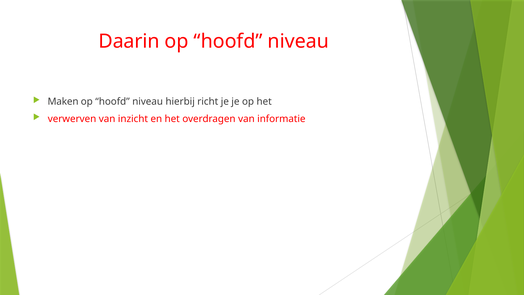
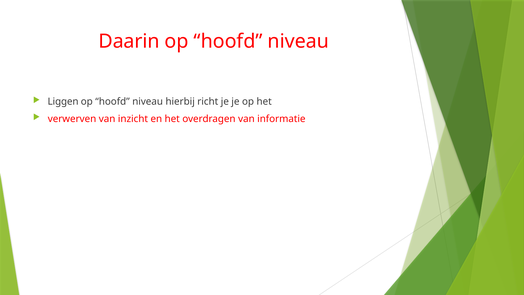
Maken: Maken -> Liggen (63, 101)
